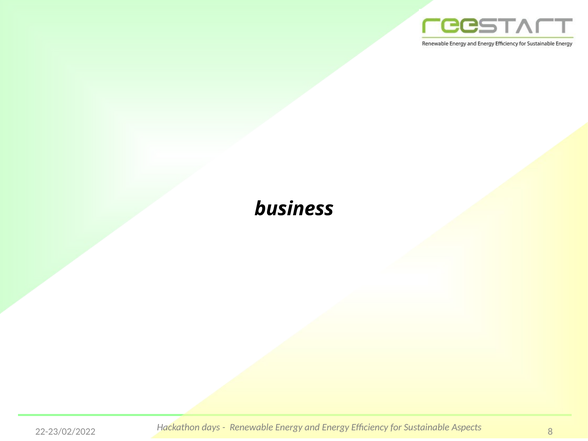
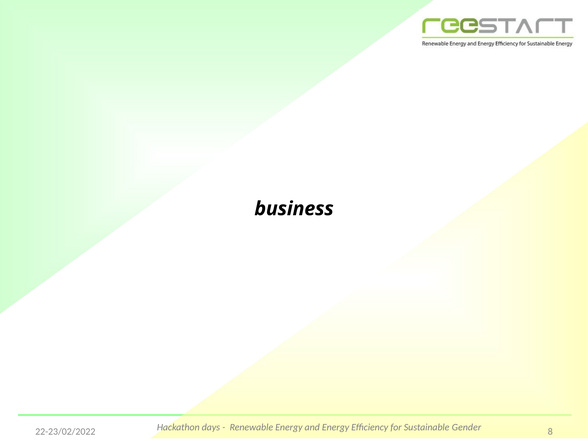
Aspects: Aspects -> Gender (467, 427)
